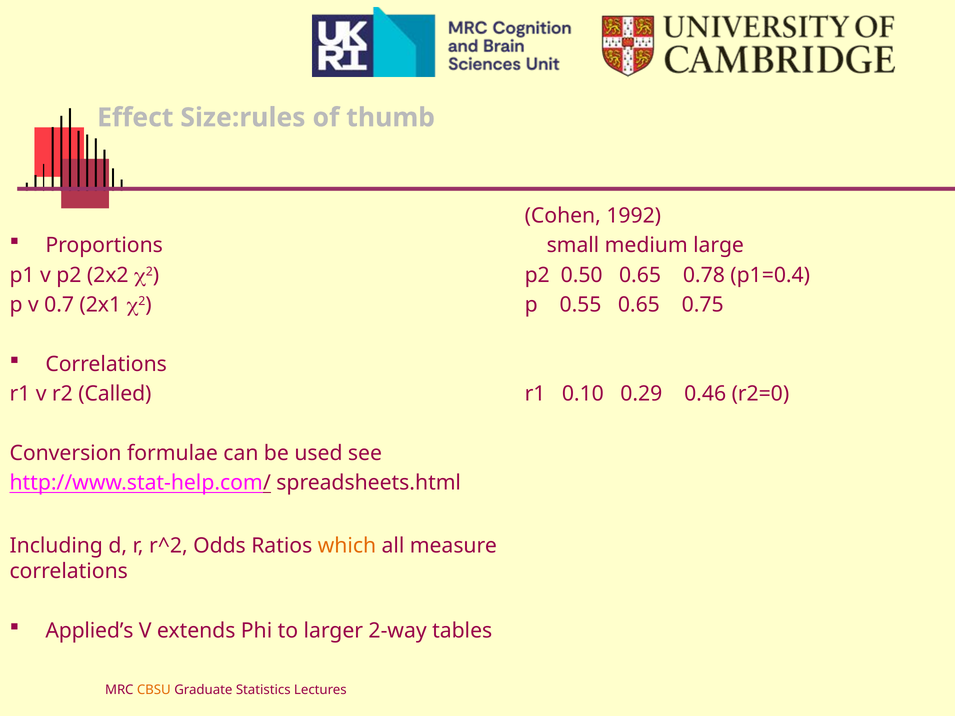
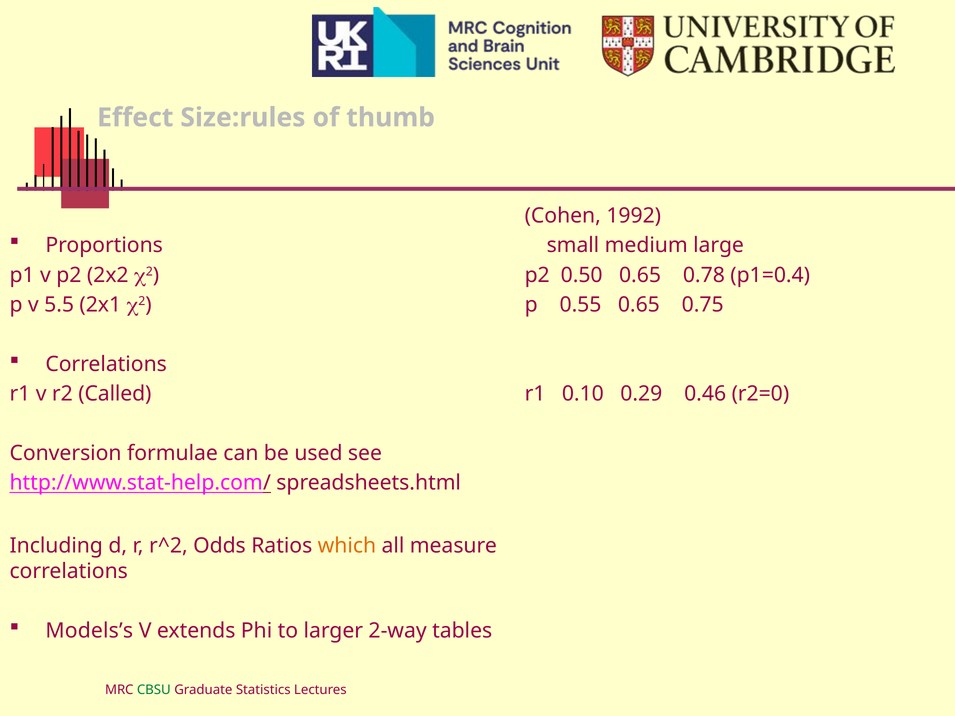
0.7: 0.7 -> 5.5 (59, 305)
Applied’s: Applied’s -> Models’s (89, 631)
CBSU colour: orange -> green (154, 690)
